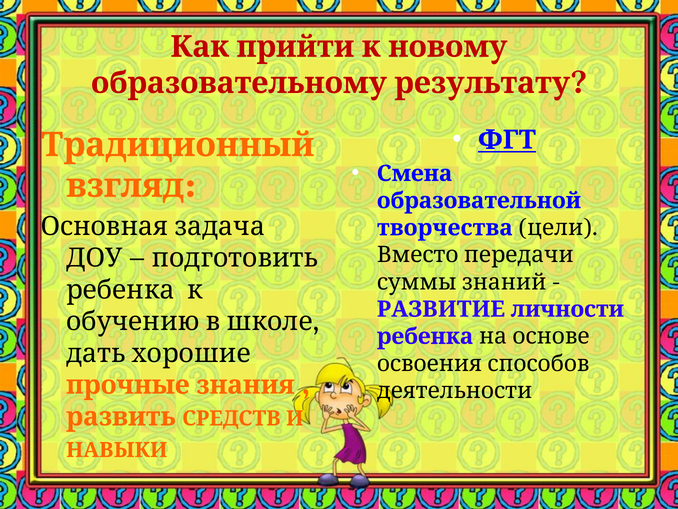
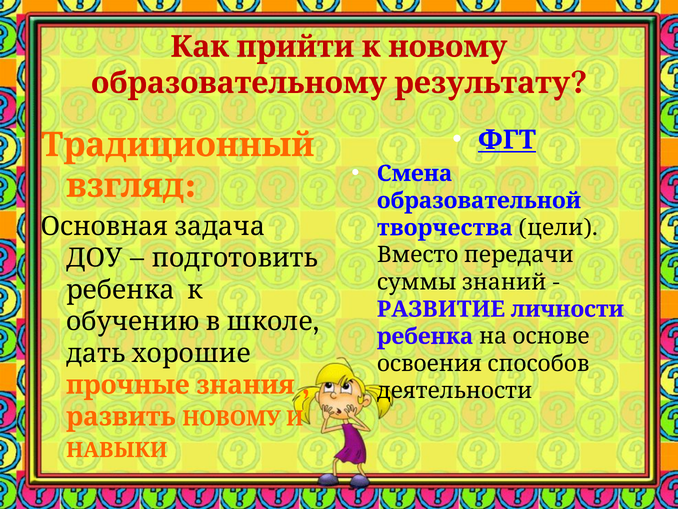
развить СРЕДСТВ: СРЕДСТВ -> НОВОМУ (232, 418)
